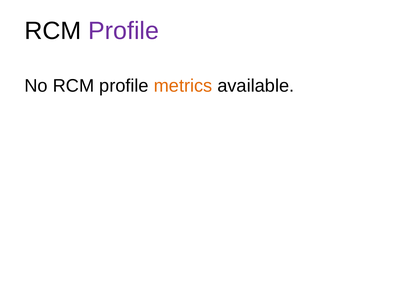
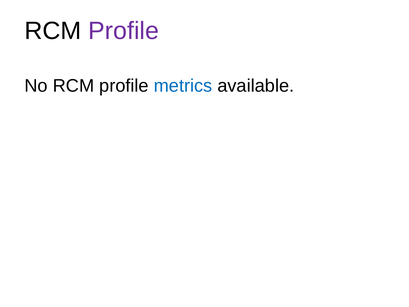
metrics colour: orange -> blue (183, 86)
